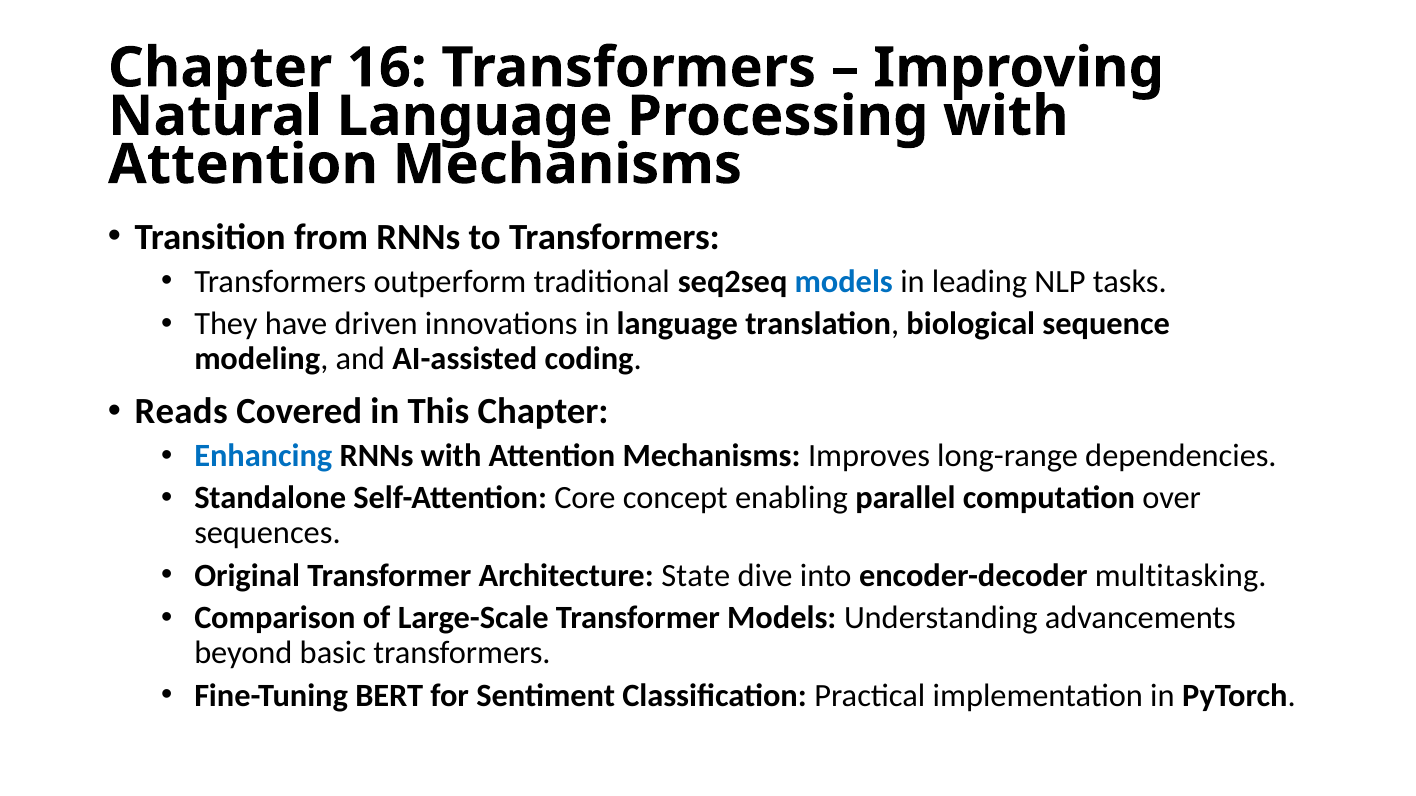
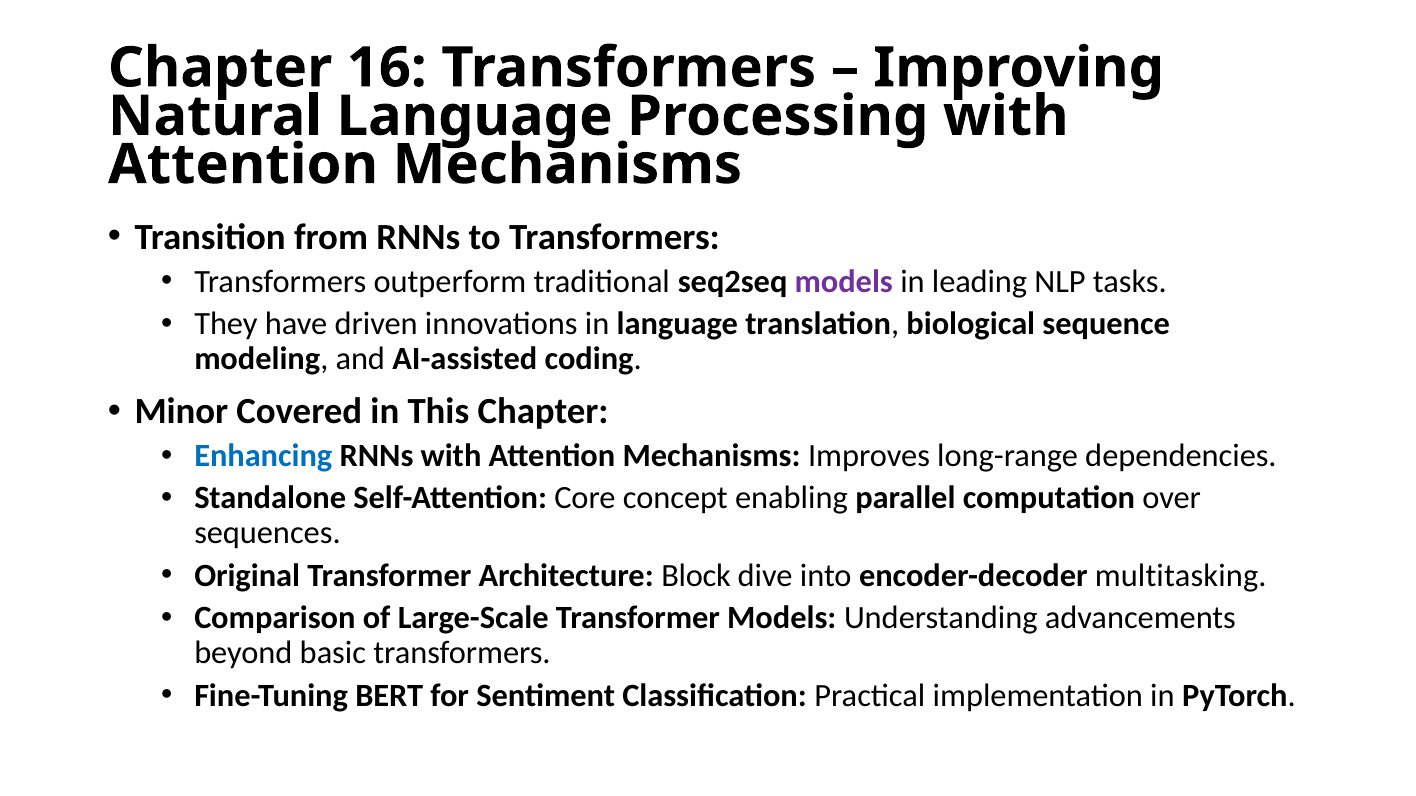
models colour: blue -> purple (844, 282)
Reads: Reads -> Minor (181, 411)
State: State -> Block (696, 576)
